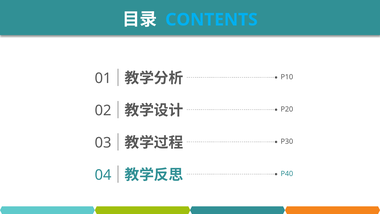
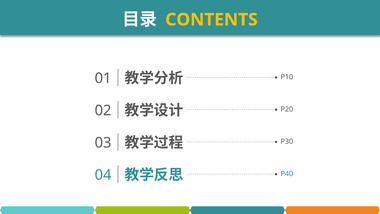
CONTENTS colour: light blue -> yellow (211, 20)
